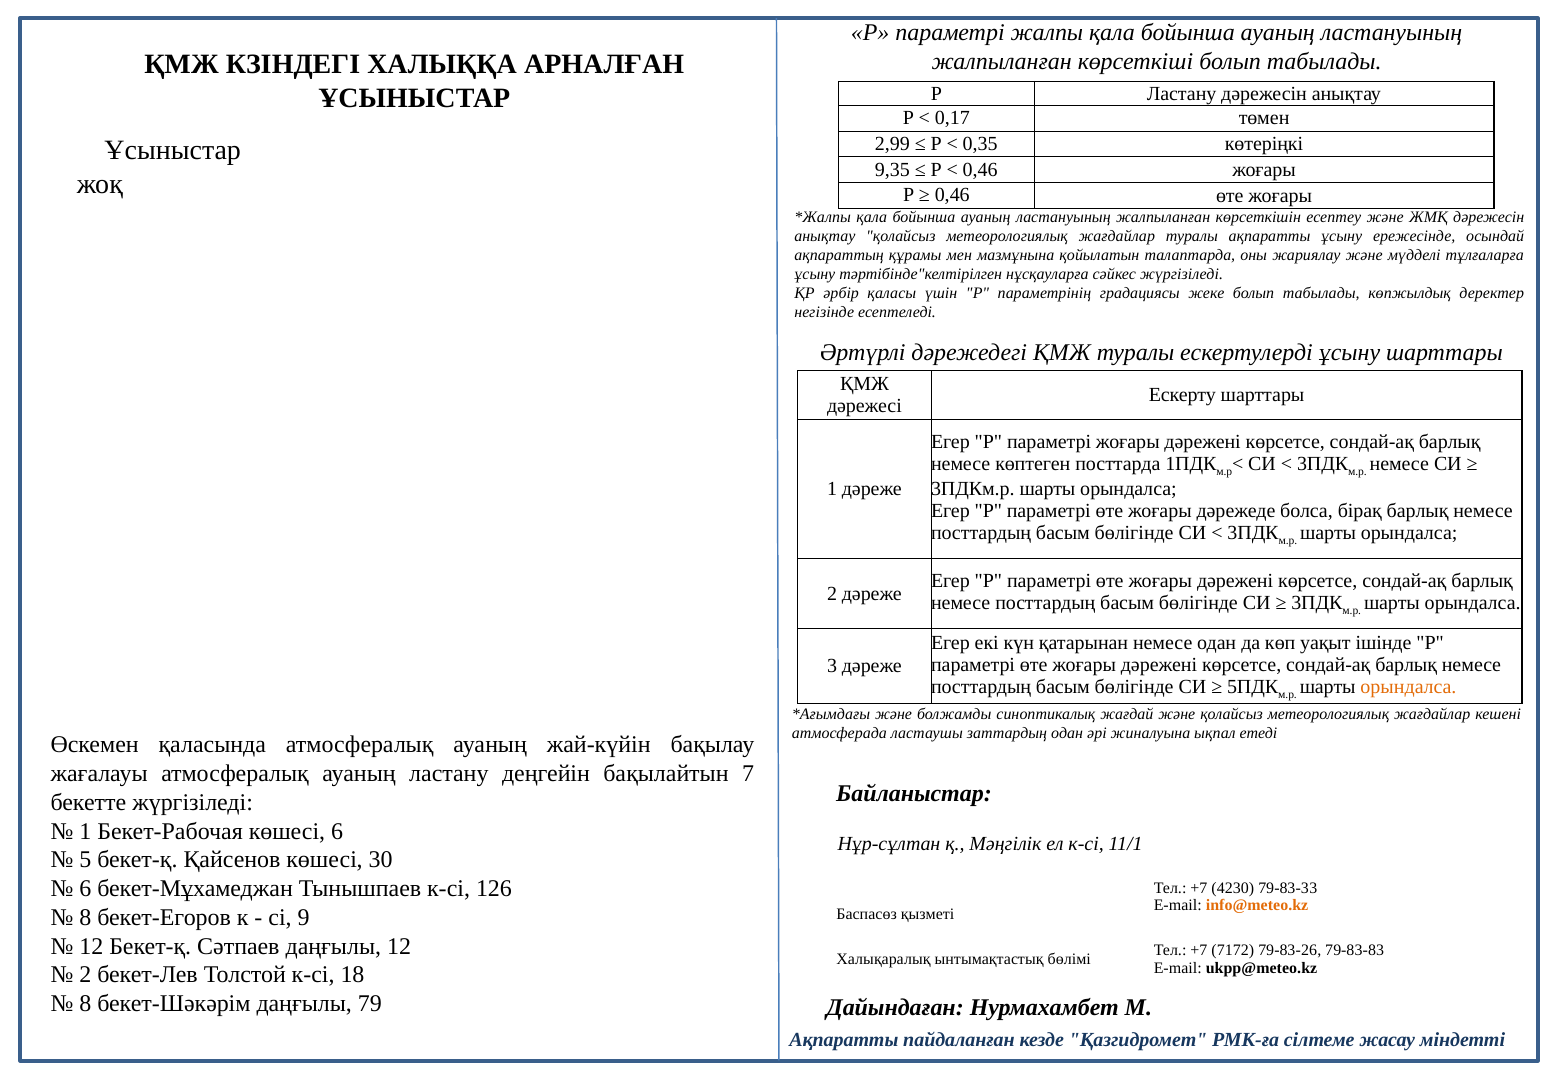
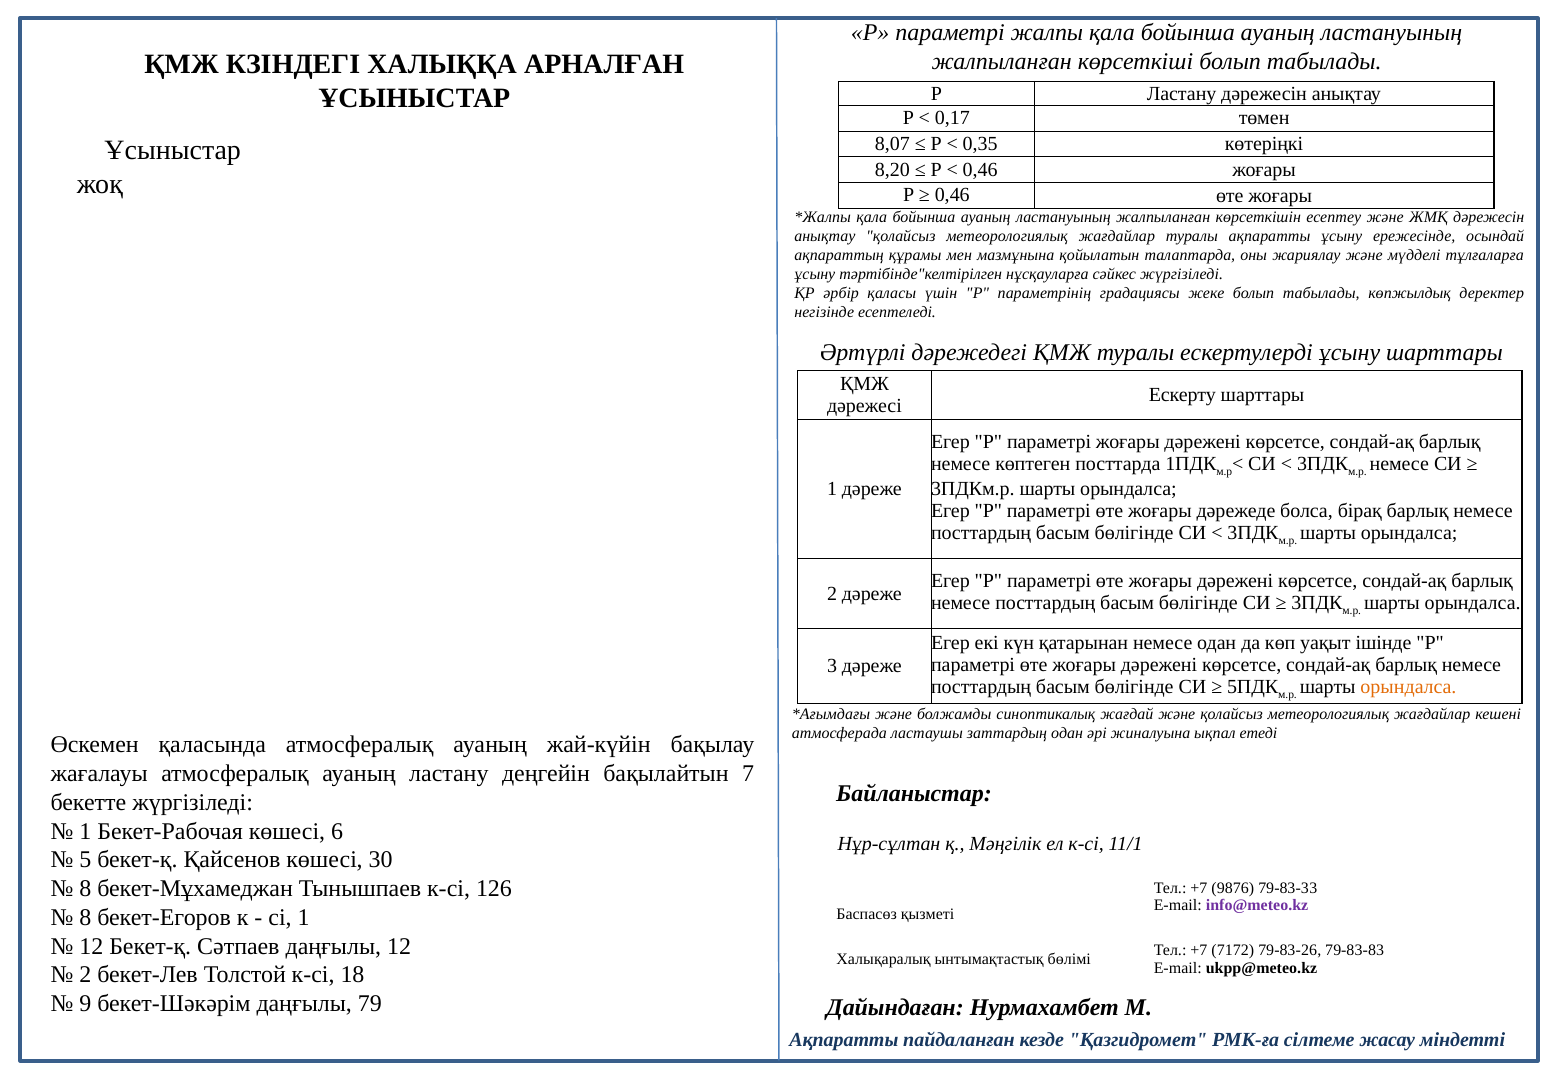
2,99: 2,99 -> 8,07 (892, 144)
9,35: 9,35 -> 8,20 (892, 169)
6: 6 -> 8 (85, 888)
4230: 4230 -> 9876 (1233, 888)
info@meteo.kz colour: orange -> purple (1257, 905)
сі 9: 9 -> 1 (304, 917)
8: 8 -> 9 (85, 1003)
